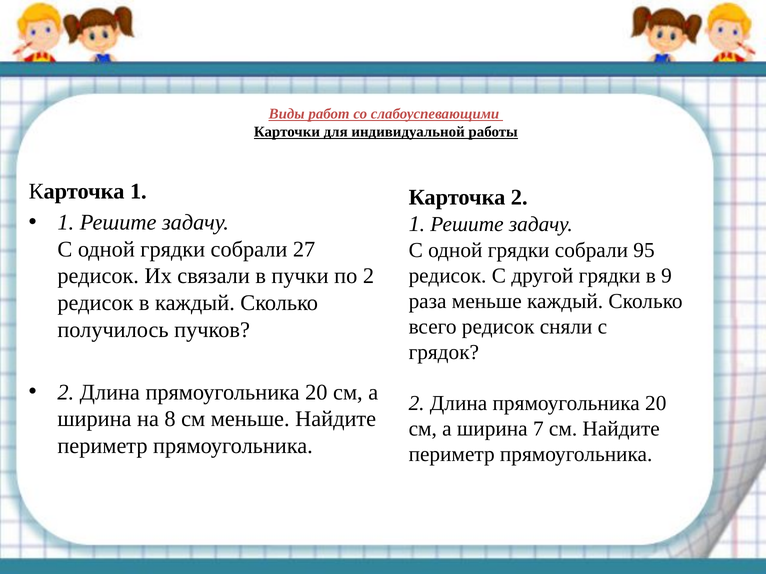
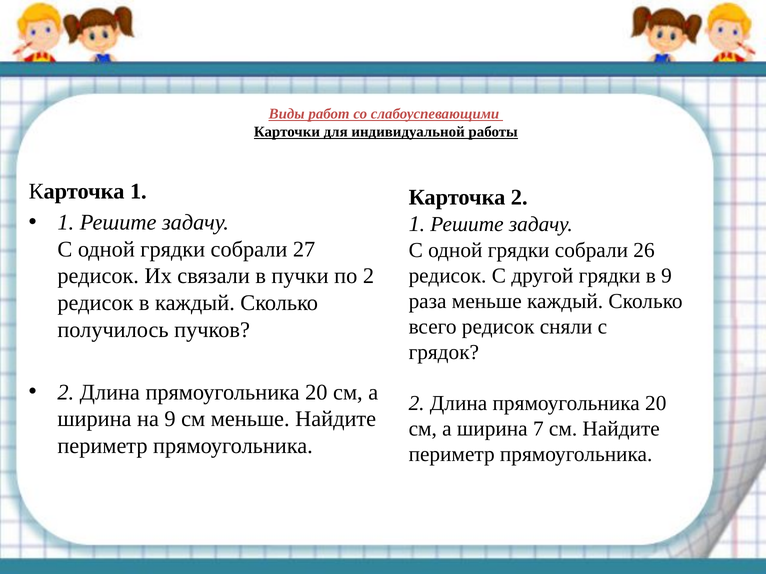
95: 95 -> 26 (644, 250)
на 8: 8 -> 9 (170, 419)
